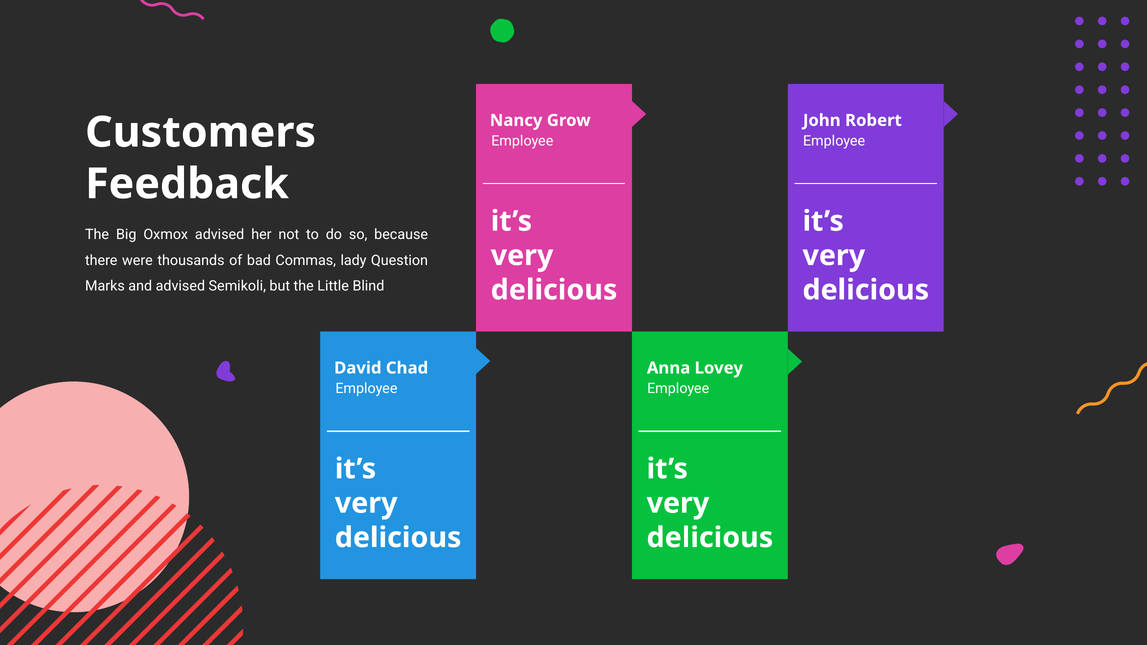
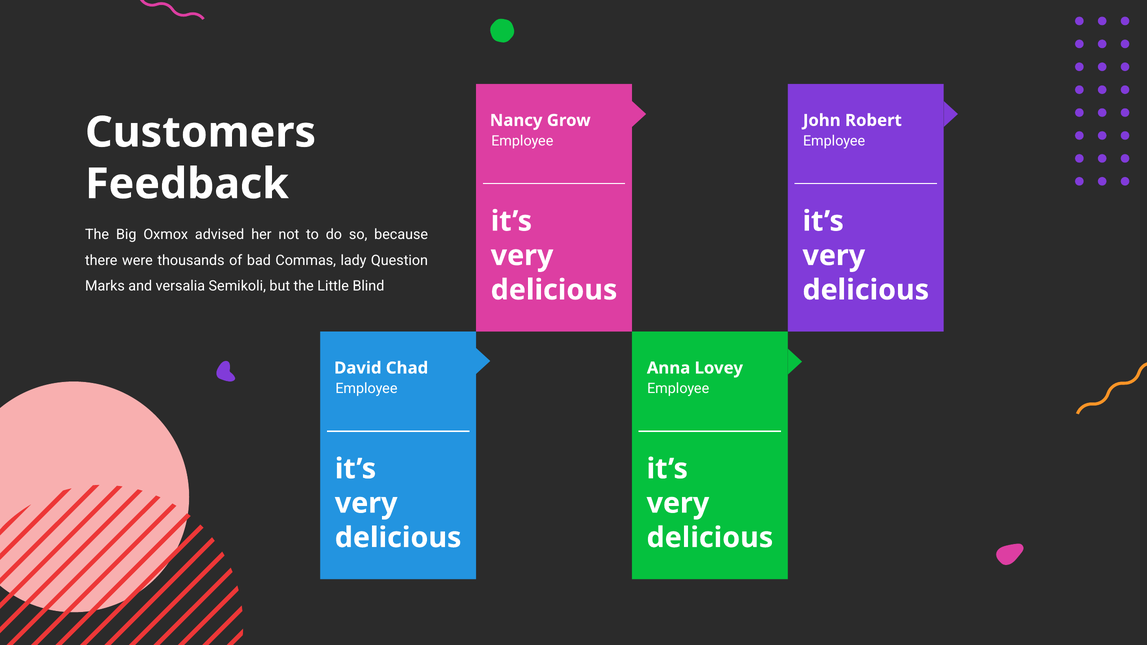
and advised: advised -> versalia (180, 286)
